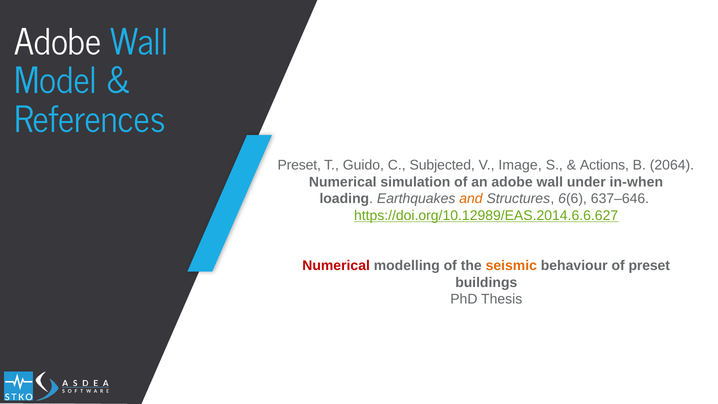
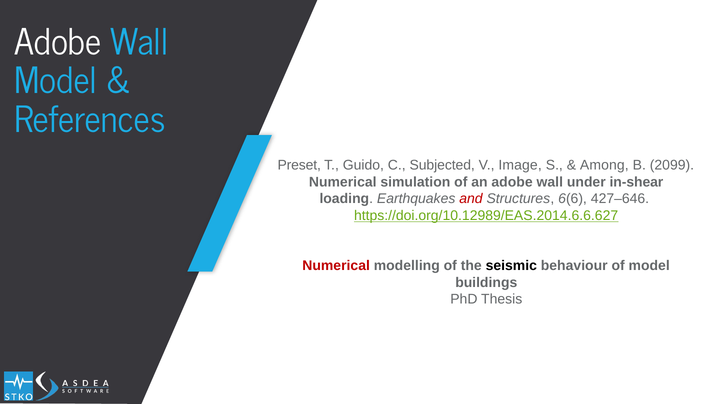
Actions: Actions -> Among (604, 165)
2064: 2064 -> 2099 (672, 165)
in-when: in-when -> in-shear (636, 182)
and colour: orange -> red (471, 199)
637–646: 637–646 -> 427–646 (620, 199)
seismic colour: orange -> black (511, 266)
of preset: preset -> model (649, 266)
